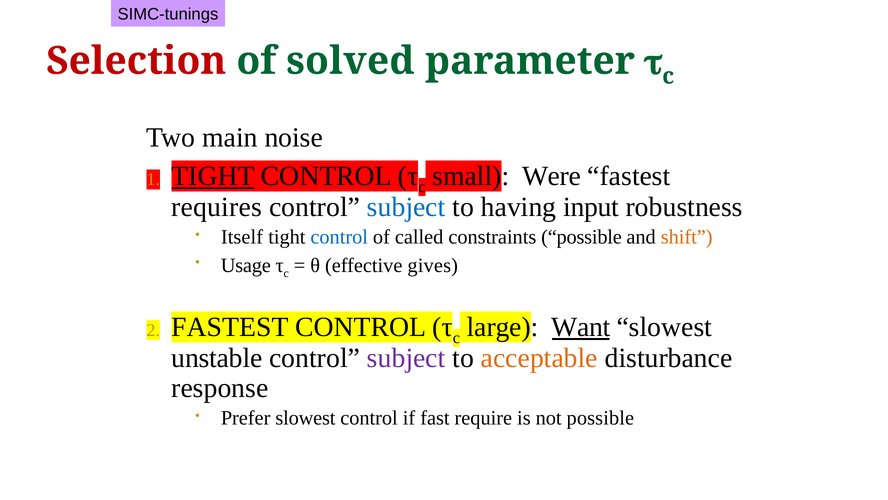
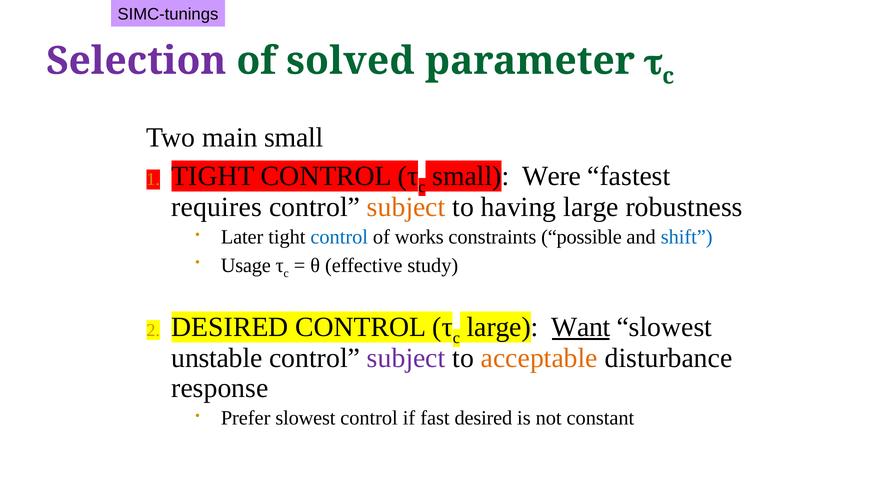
Selection colour: red -> purple (136, 61)
main noise: noise -> small (294, 137)
TIGHT underline: present -> none (213, 176)
subject colour: blue -> orange (406, 207)
having input: input -> large (591, 207)
Itself: Itself -> Later (242, 237)
called: called -> works (419, 237)
shift colour: orange -> blue (687, 237)
gives: gives -> study (433, 265)
FASTEST: FASTEST -> DESIRED (230, 327)
fast require: require -> desired (483, 418)
not possible: possible -> constant (600, 418)
